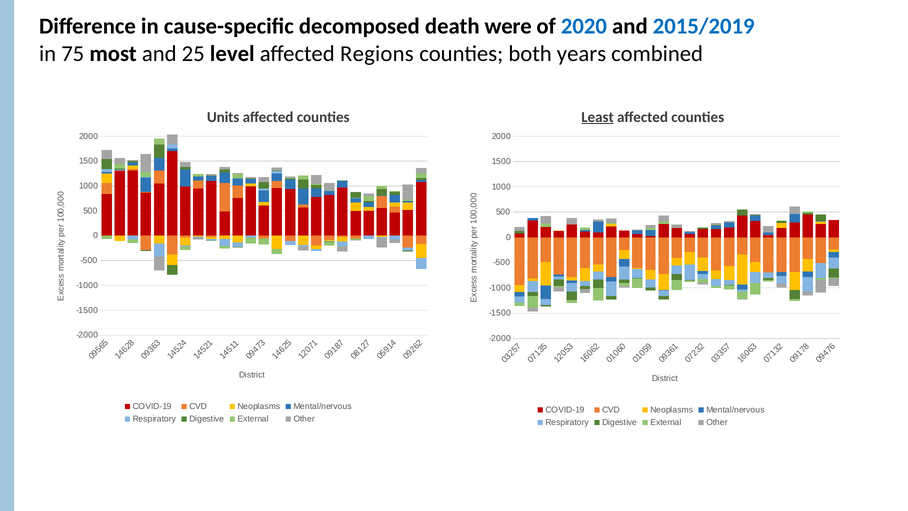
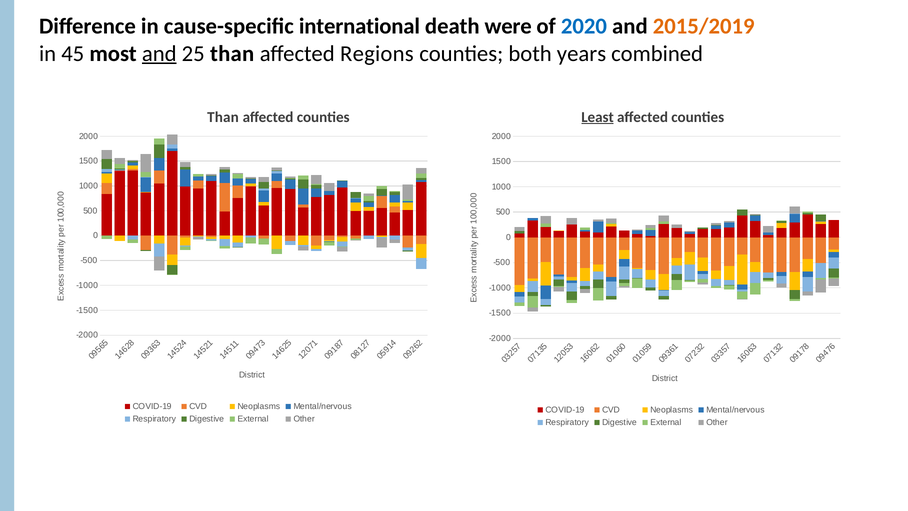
decomposed: decomposed -> international (359, 26)
2015/2019 colour: blue -> orange (704, 26)
75: 75 -> 45 (73, 54)
and underline: none -> present (159, 54)
25 level: level -> than (232, 54)
Units: Units -> Than (223, 117)
